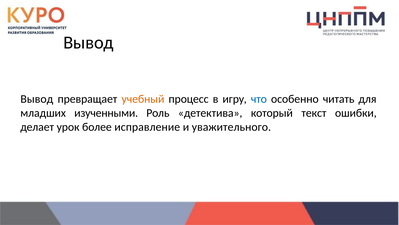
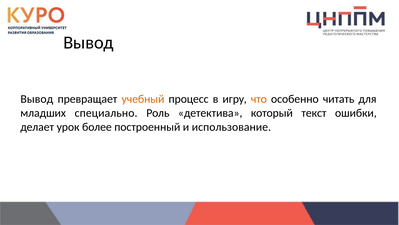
что colour: blue -> orange (259, 99)
изученными: изученными -> специально (106, 113)
исправление: исправление -> построенный (147, 127)
уважительного: уважительного -> использование (231, 127)
